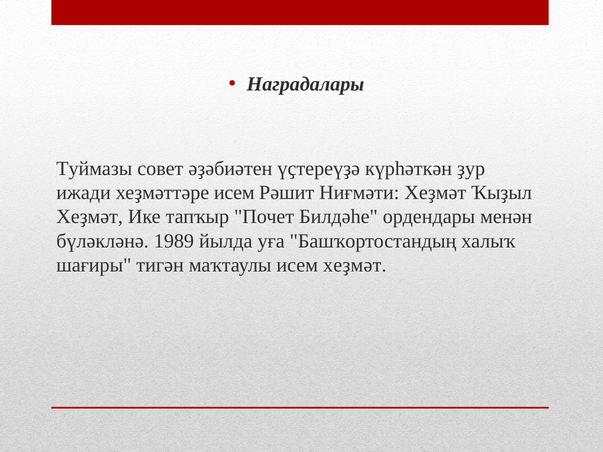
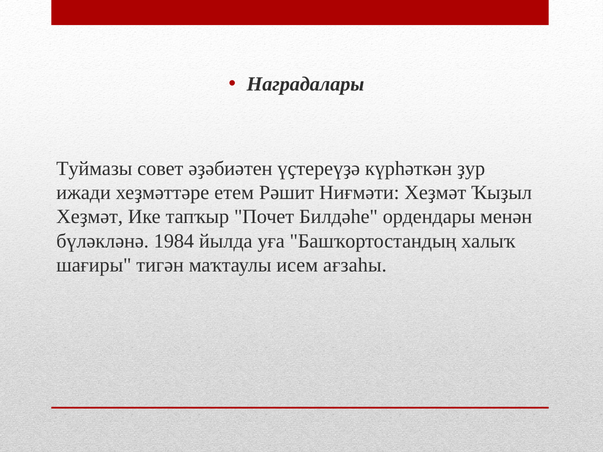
хеҙмәттәре исем: исем -> етем (234, 193)
1989: 1989 -> 1984 (174, 241)
исем хеҙмәт: хеҙмәт -> ағзаһы (355, 265)
